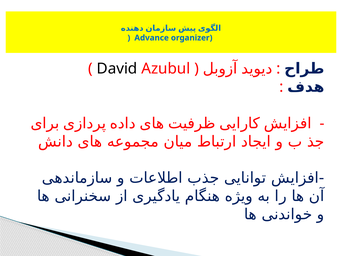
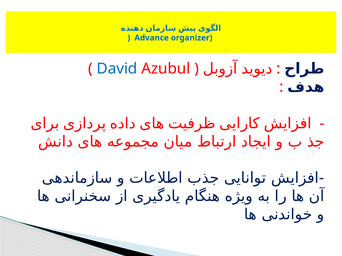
David colour: black -> blue (117, 69)
